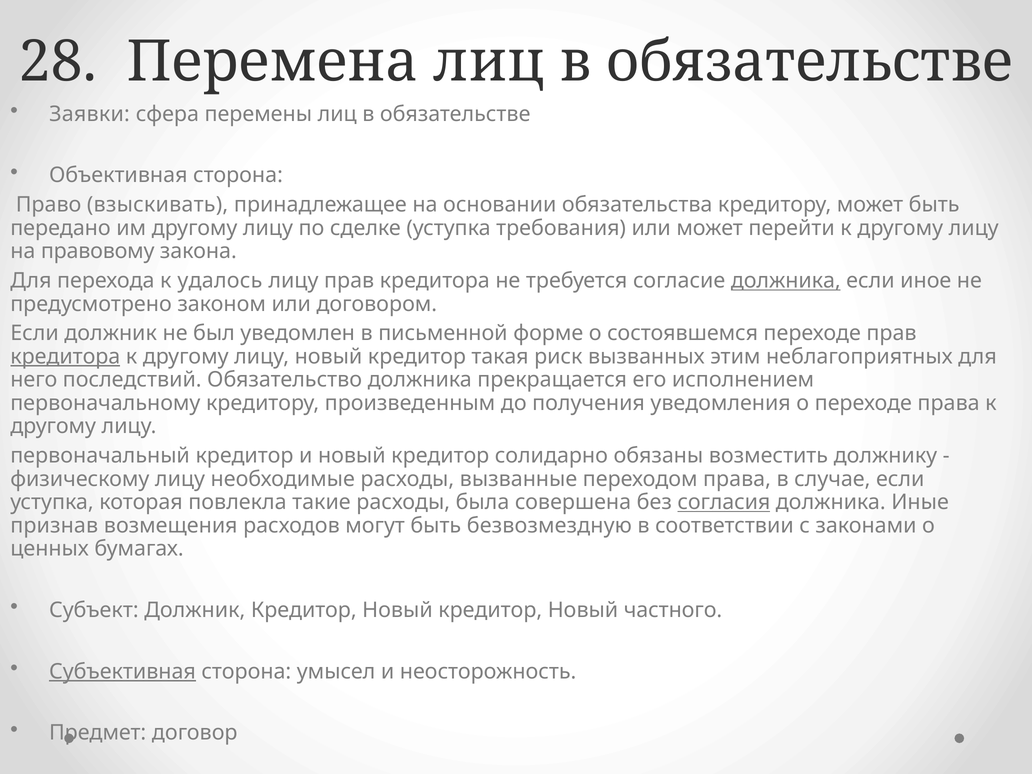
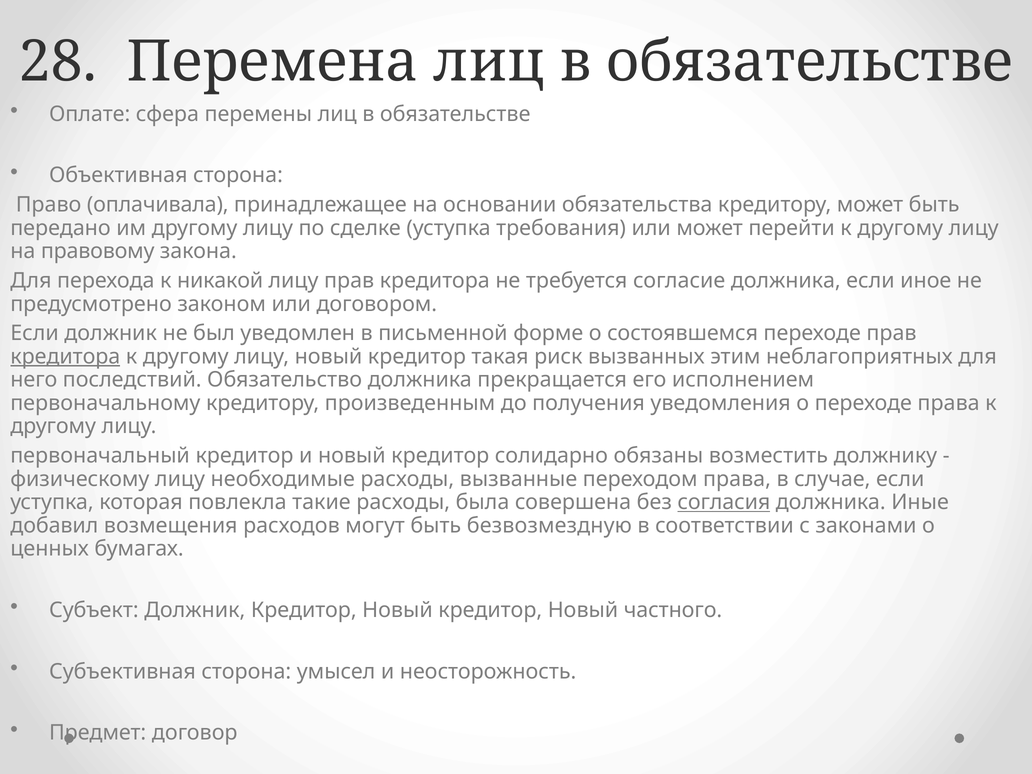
Заявки: Заявки -> Оплате (90, 114)
взыскивать: взыскивать -> оплачивала (158, 205)
удалось: удалось -> никакой (220, 281)
должника underline: present -> none (786, 281)
признав: признав -> добавил (54, 525)
Субъективная underline: present -> none (122, 671)
